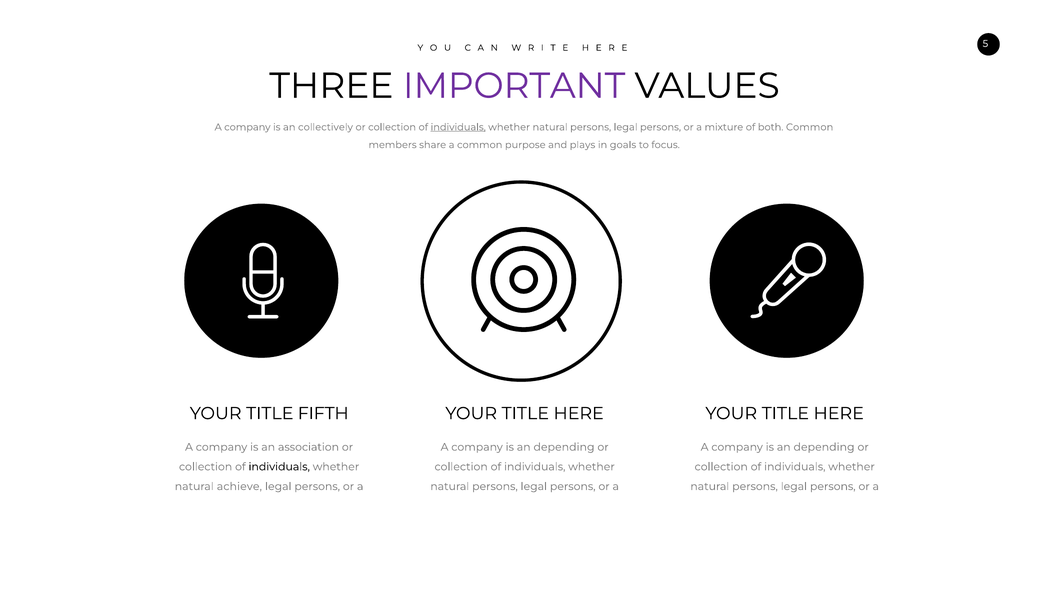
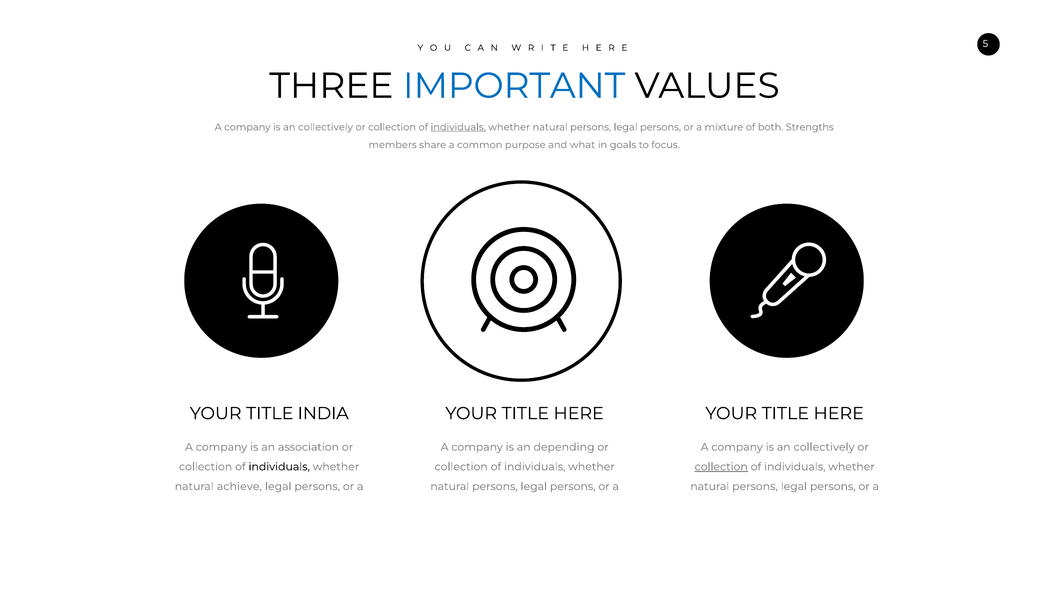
IMPORTANT colour: purple -> blue (514, 86)
both Common: Common -> Strengths (810, 127)
plays: plays -> what (583, 145)
FIFTH: FIFTH -> INDIA (323, 413)
depending: depending -> collectively (824, 447)
collection underline: none -> present (721, 466)
